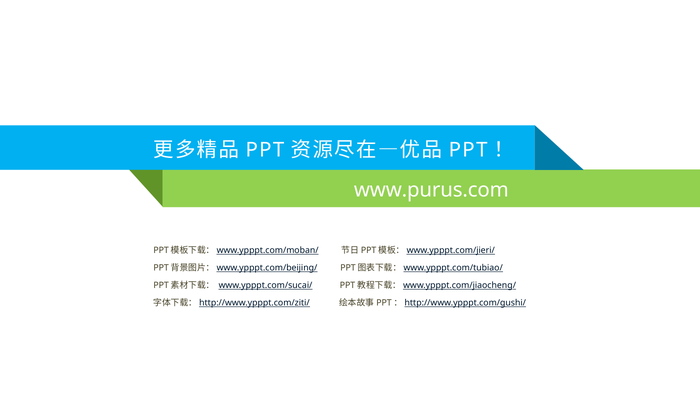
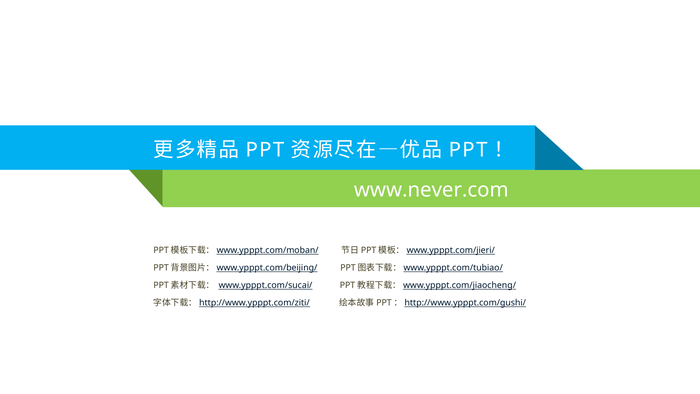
www.purus.com: www.purus.com -> www.never.com (431, 190)
